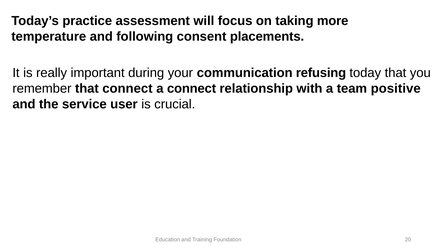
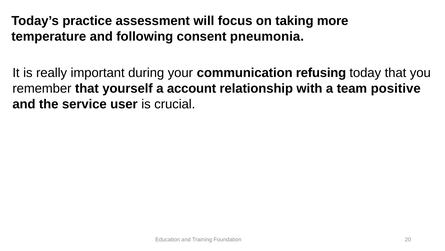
placements: placements -> pneumonia (267, 36)
that connect: connect -> yourself (128, 88)
a connect: connect -> account (192, 88)
